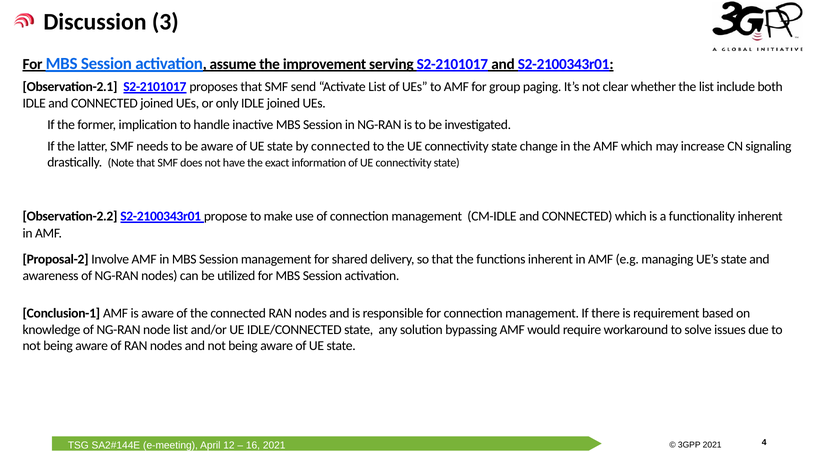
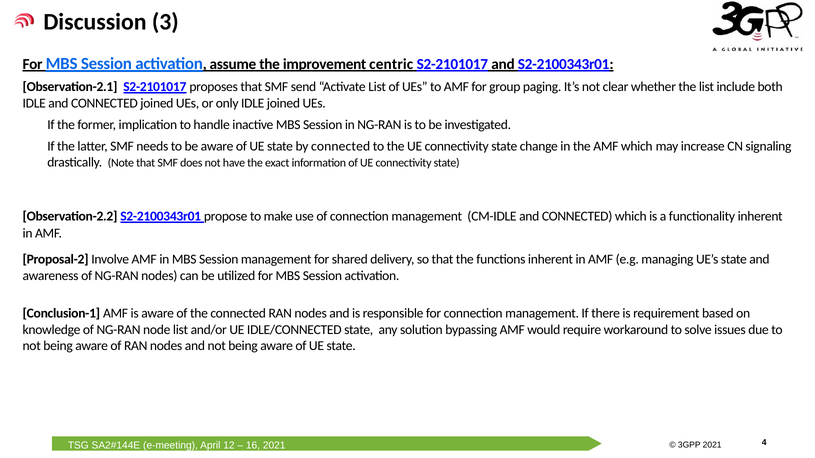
serving: serving -> centric (391, 64)
